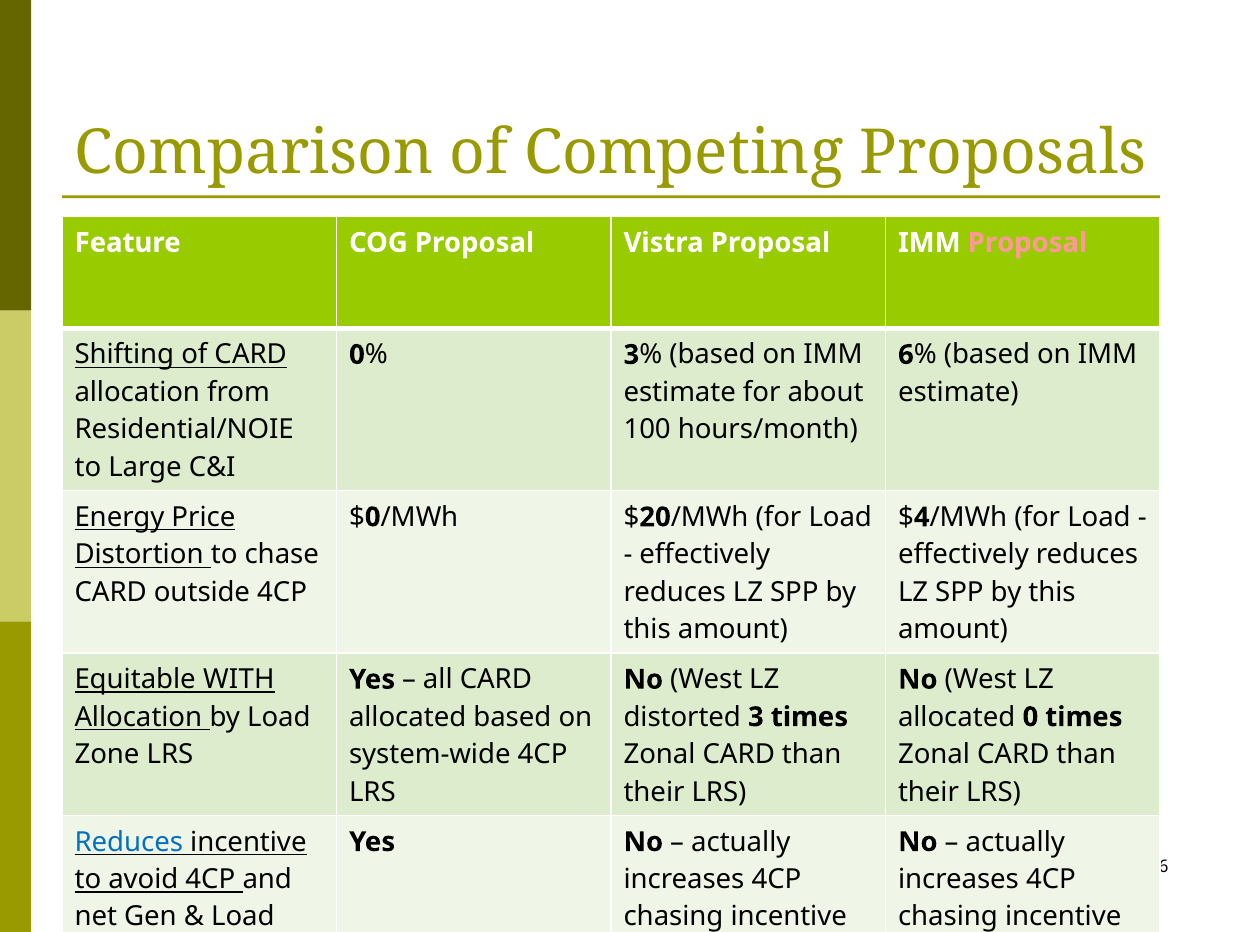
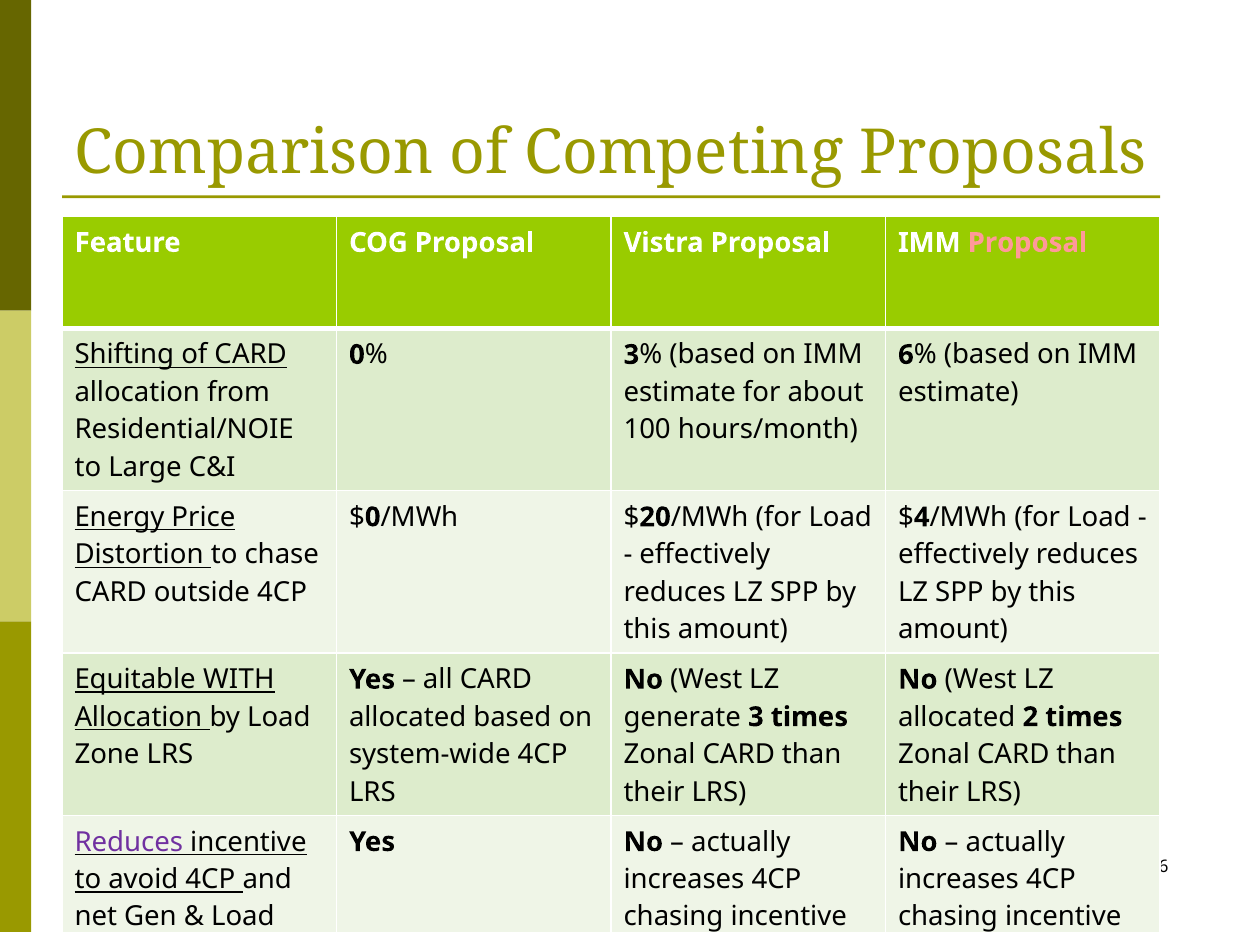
distorted: distorted -> generate (682, 717)
0: 0 -> 2 (1030, 717)
Reduces colour: blue -> purple (129, 842)
